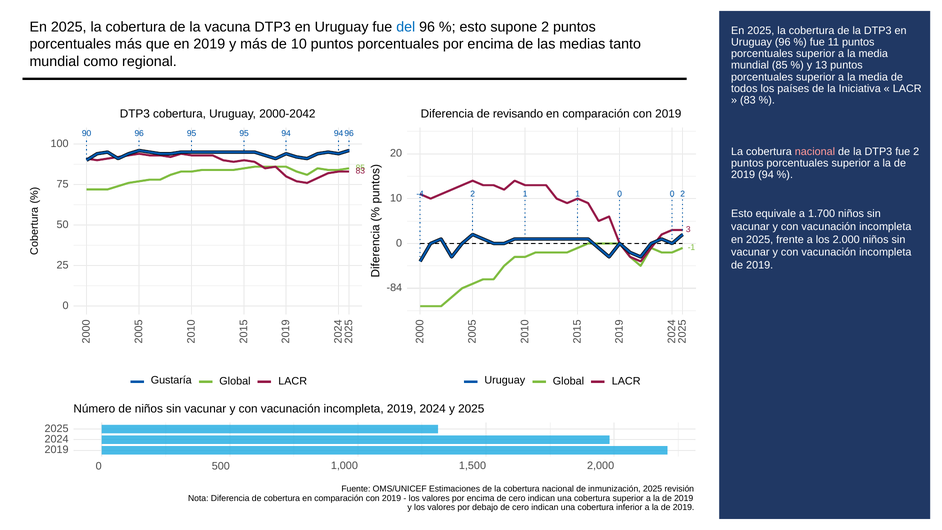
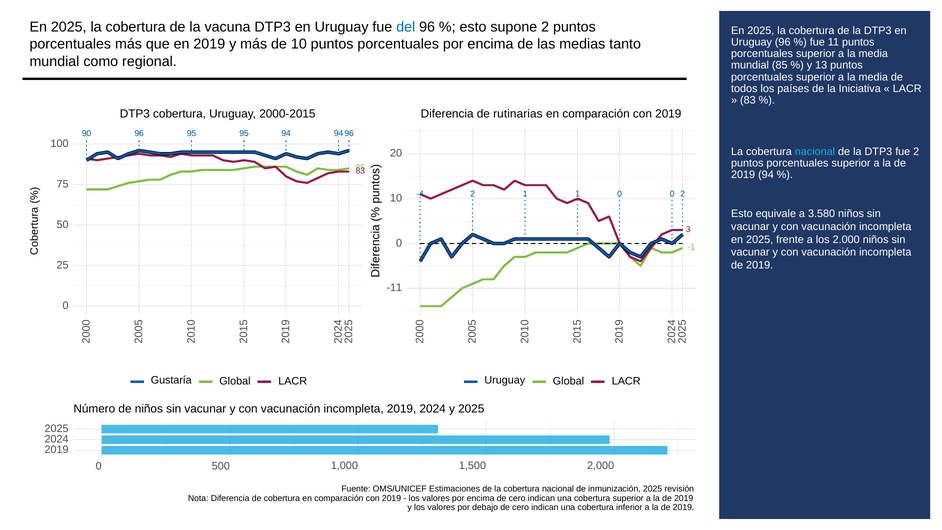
2000-2042: 2000-2042 -> 2000-2015 (287, 114)
revisando: revisando -> rutinarias (518, 114)
nacional colour: pink -> light blue (815, 152)
1.700: 1.700 -> 3.580 (822, 213)
-84: -84 -> -11 (394, 288)
